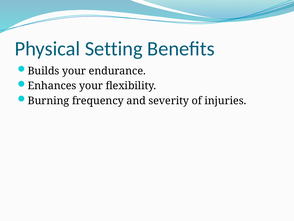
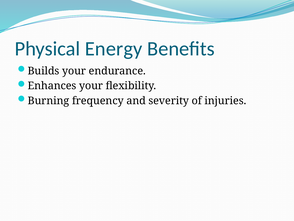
Setting: Setting -> Energy (114, 49)
